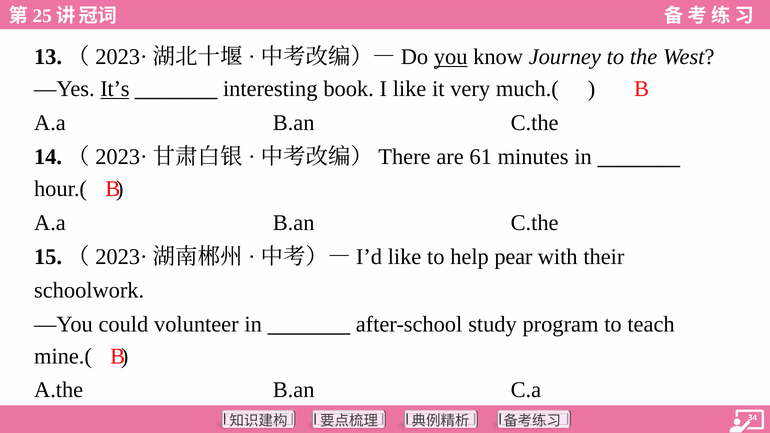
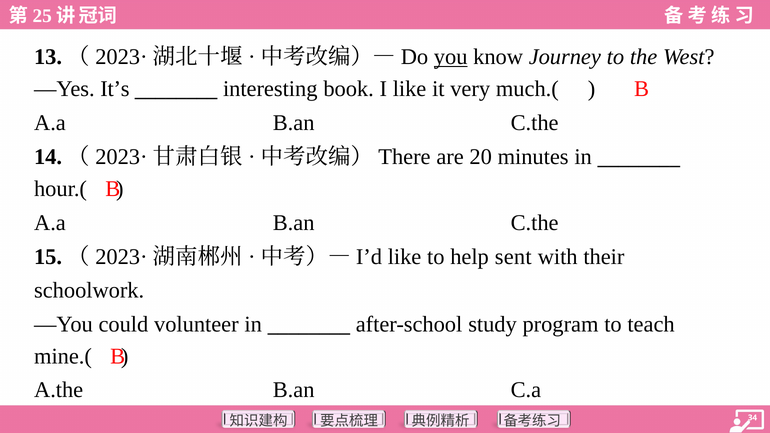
It’s underline: present -> none (115, 89)
61: 61 -> 20 (481, 157)
pear: pear -> sent (513, 257)
